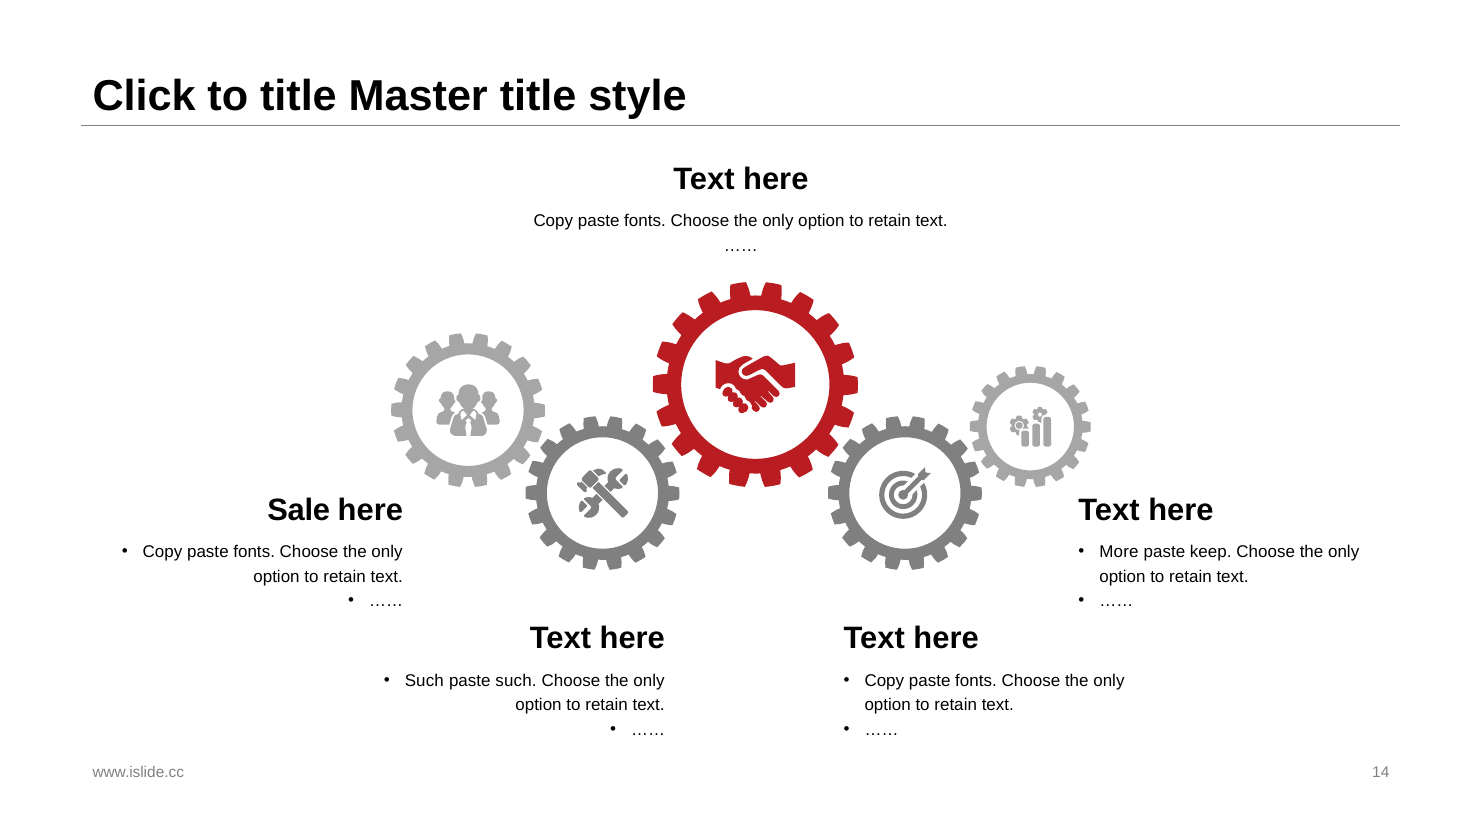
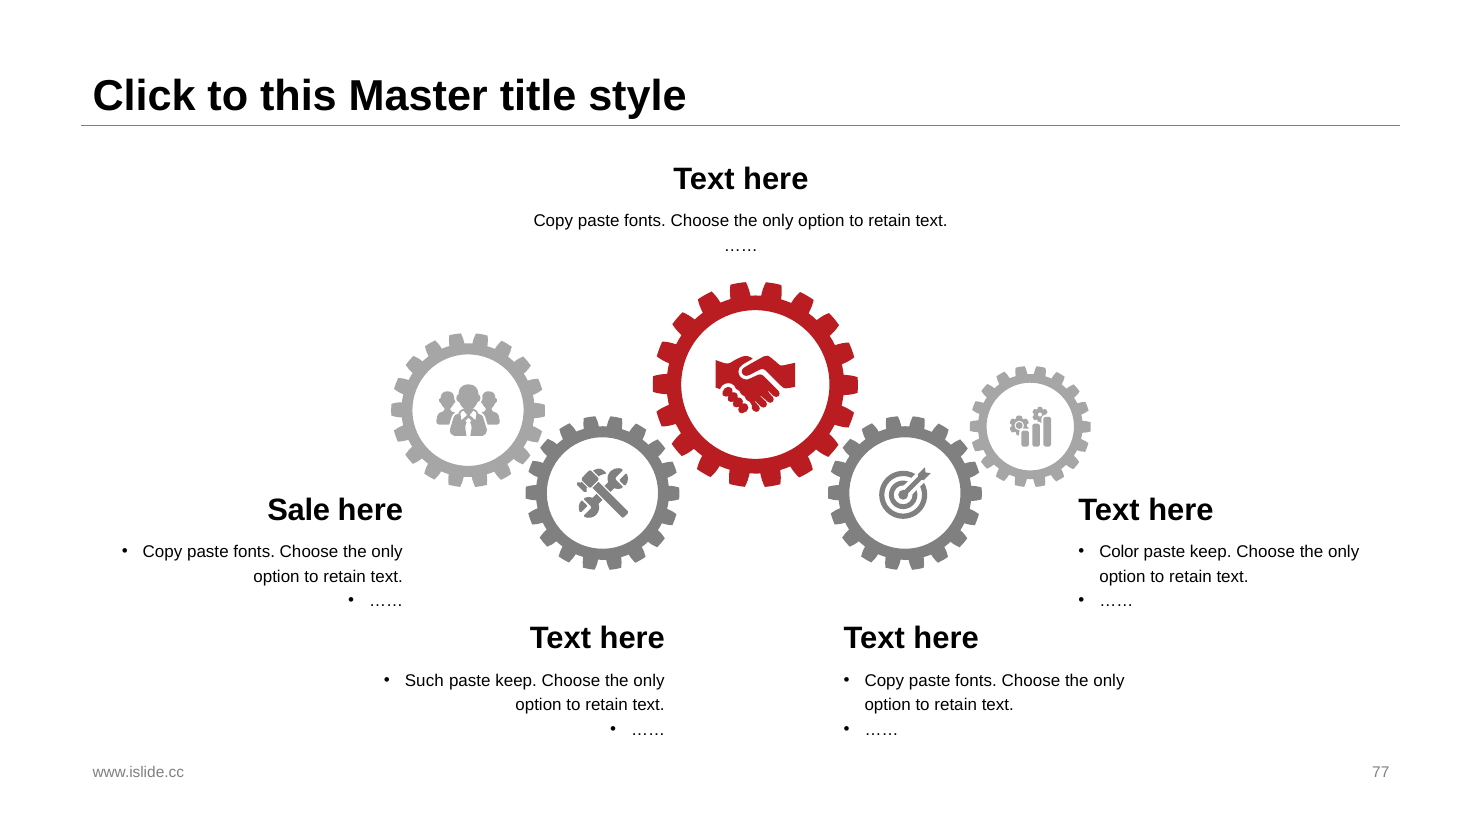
to title: title -> this (298, 96)
More: More -> Color (1119, 552)
such: such -> keep (516, 680)
14: 14 -> 77 (1381, 772)
